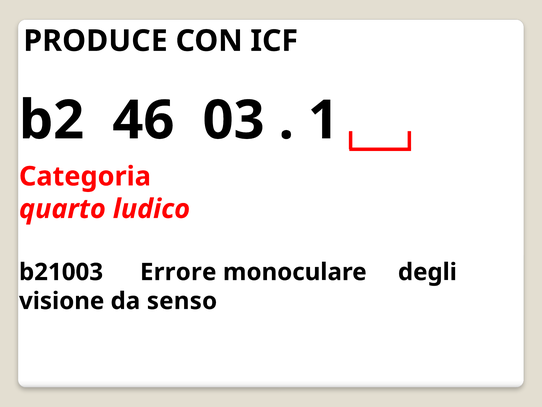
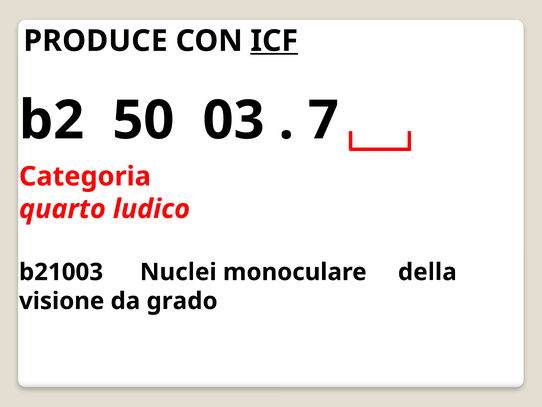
ICF underline: none -> present (274, 41)
46: 46 -> 50 (143, 120)
1: 1 -> 7 (323, 120)
Errore: Errore -> Nuclei (178, 272)
degli: degli -> della (427, 272)
senso: senso -> grado (182, 301)
